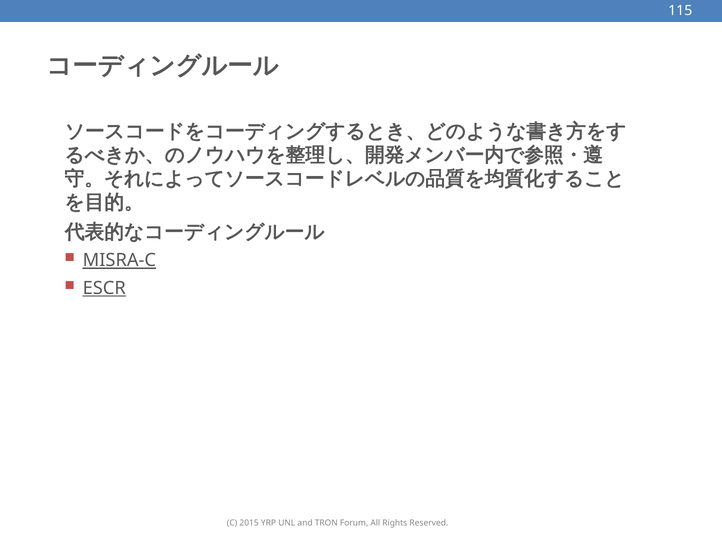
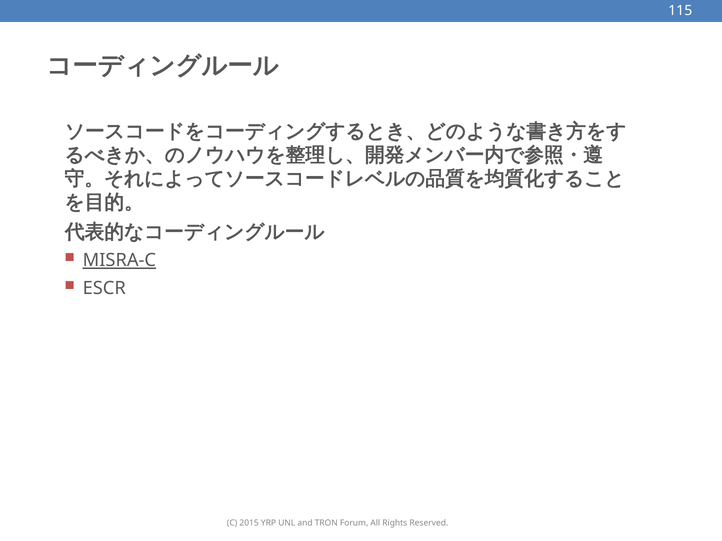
ESCR underline: present -> none (104, 289)
